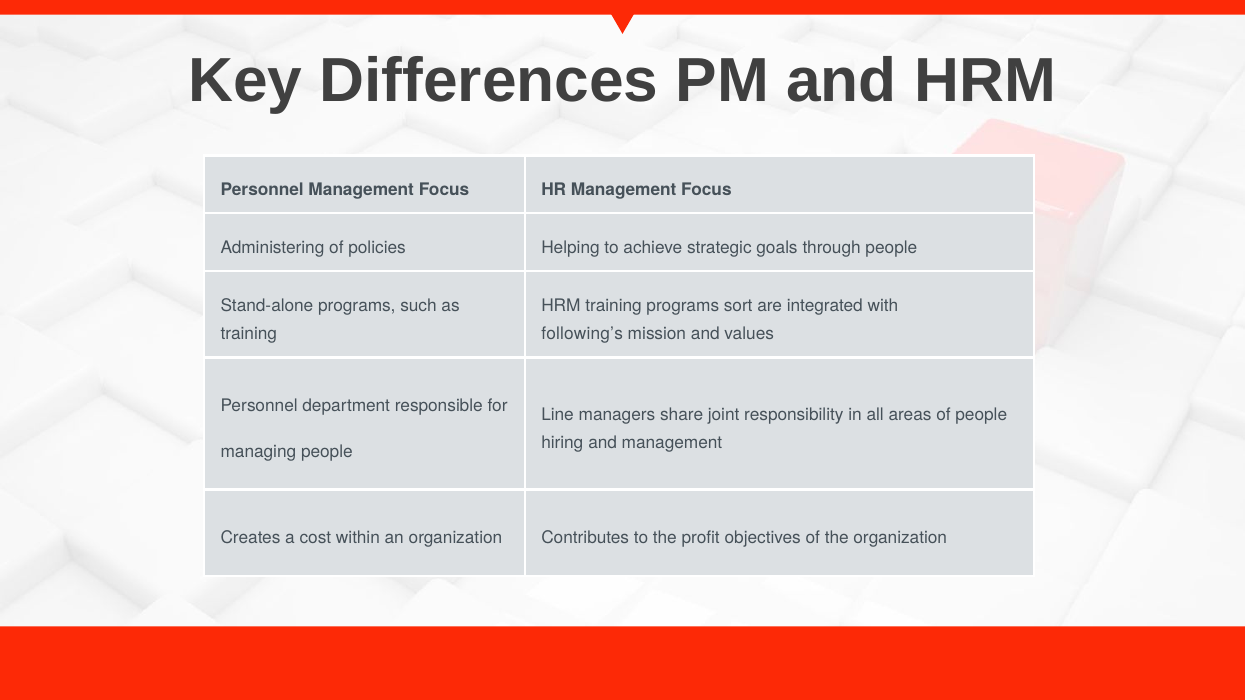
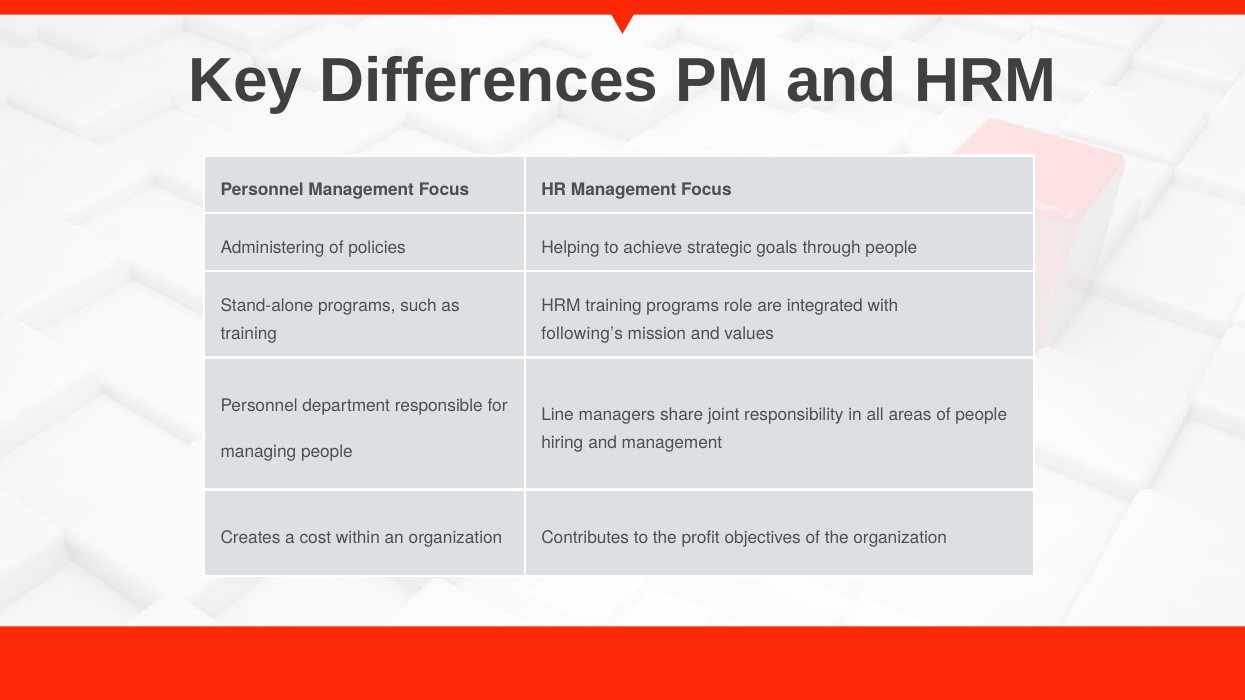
sort: sort -> role (738, 306)
